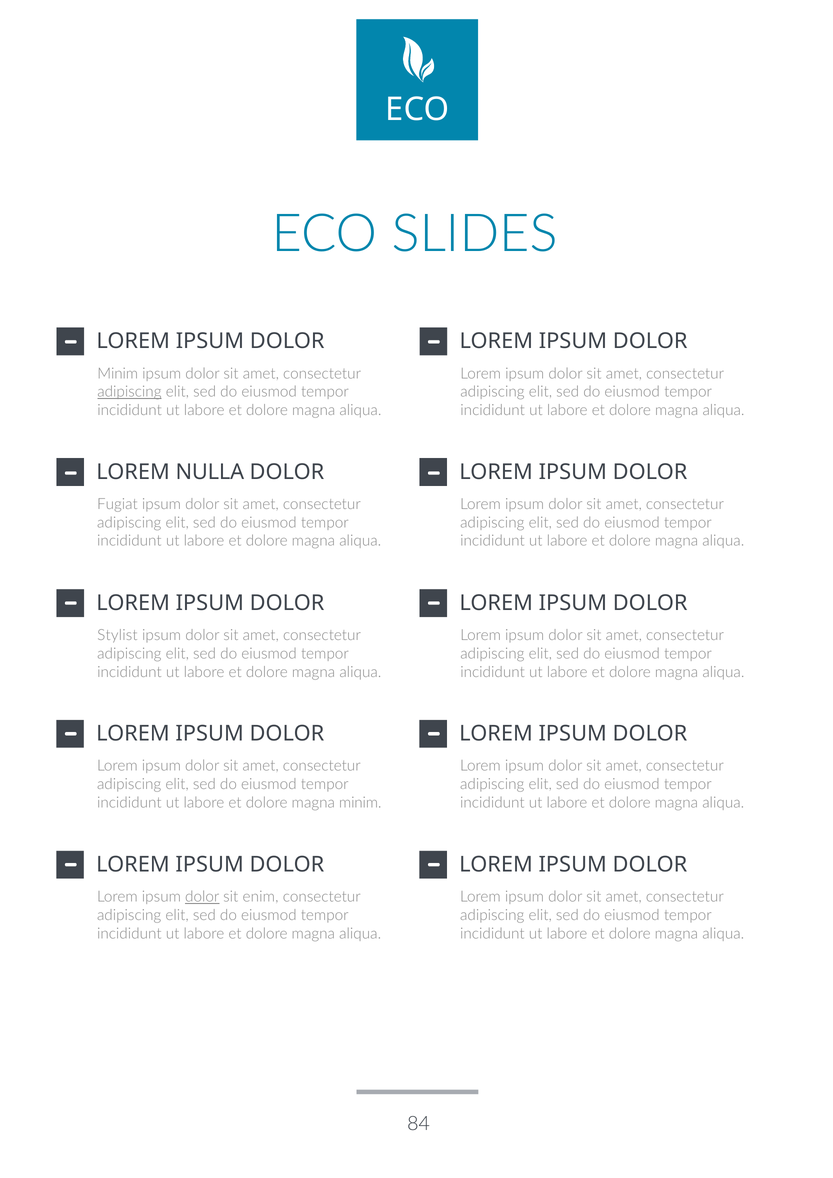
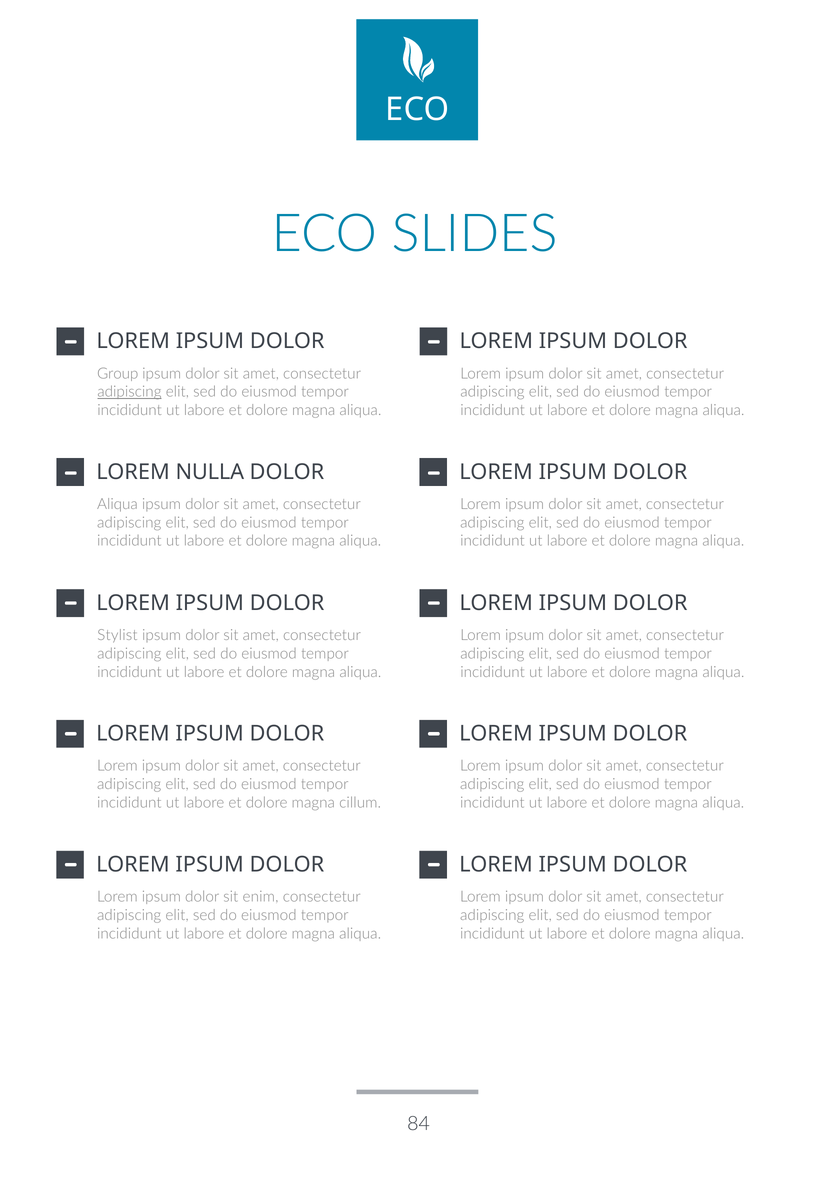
Minim: Minim -> Group (118, 373)
Fugiat: Fugiat -> Aliqua (117, 504)
magna minim: minim -> cillum (360, 802)
dolor underline: present -> none (202, 896)
